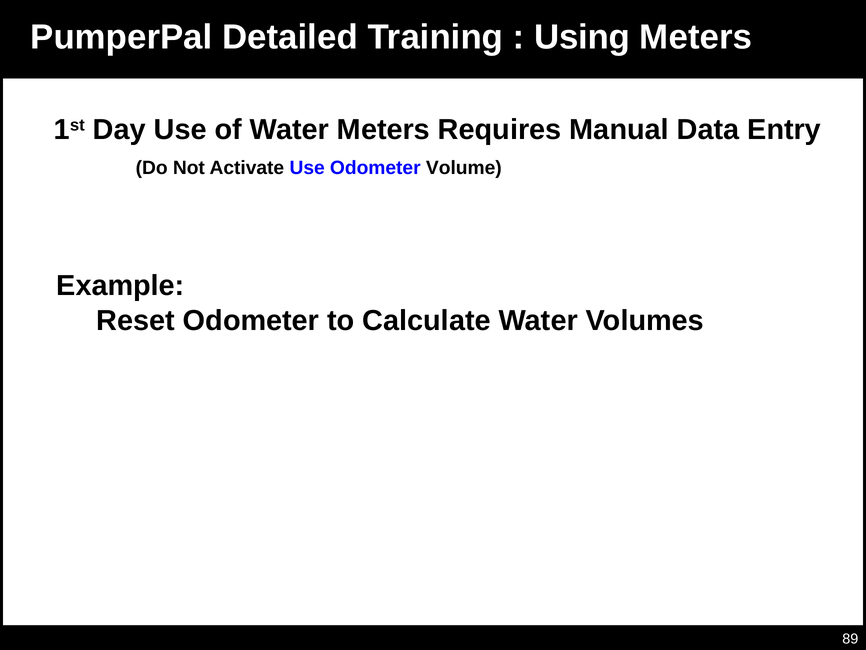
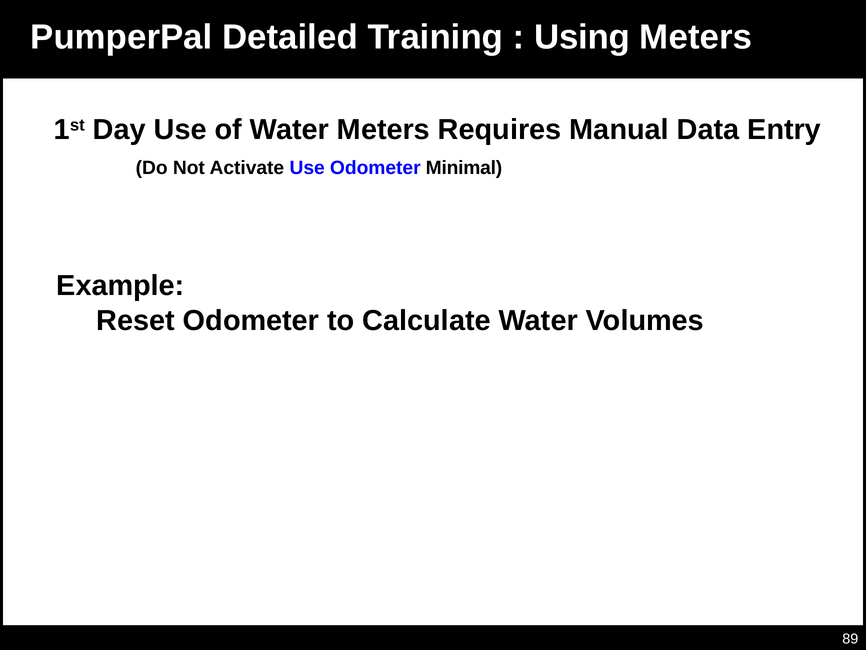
Volume: Volume -> Minimal (464, 168)
